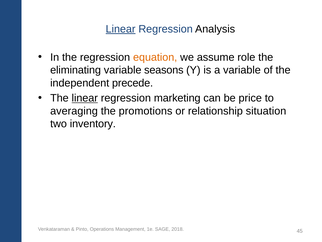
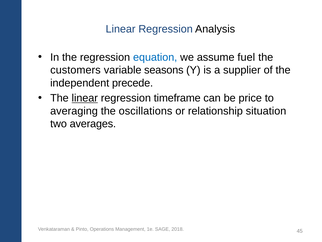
Linear underline: present -> none (121, 29)
equation colour: orange -> blue (155, 57)
role: role -> fuel (246, 57)
eliminating: eliminating -> customers (75, 70)
a variable: variable -> supplier (242, 70)
marketing: marketing -> timeframe (177, 98)
promotions: promotions -> oscillations (146, 111)
inventory: inventory -> averages (93, 124)
